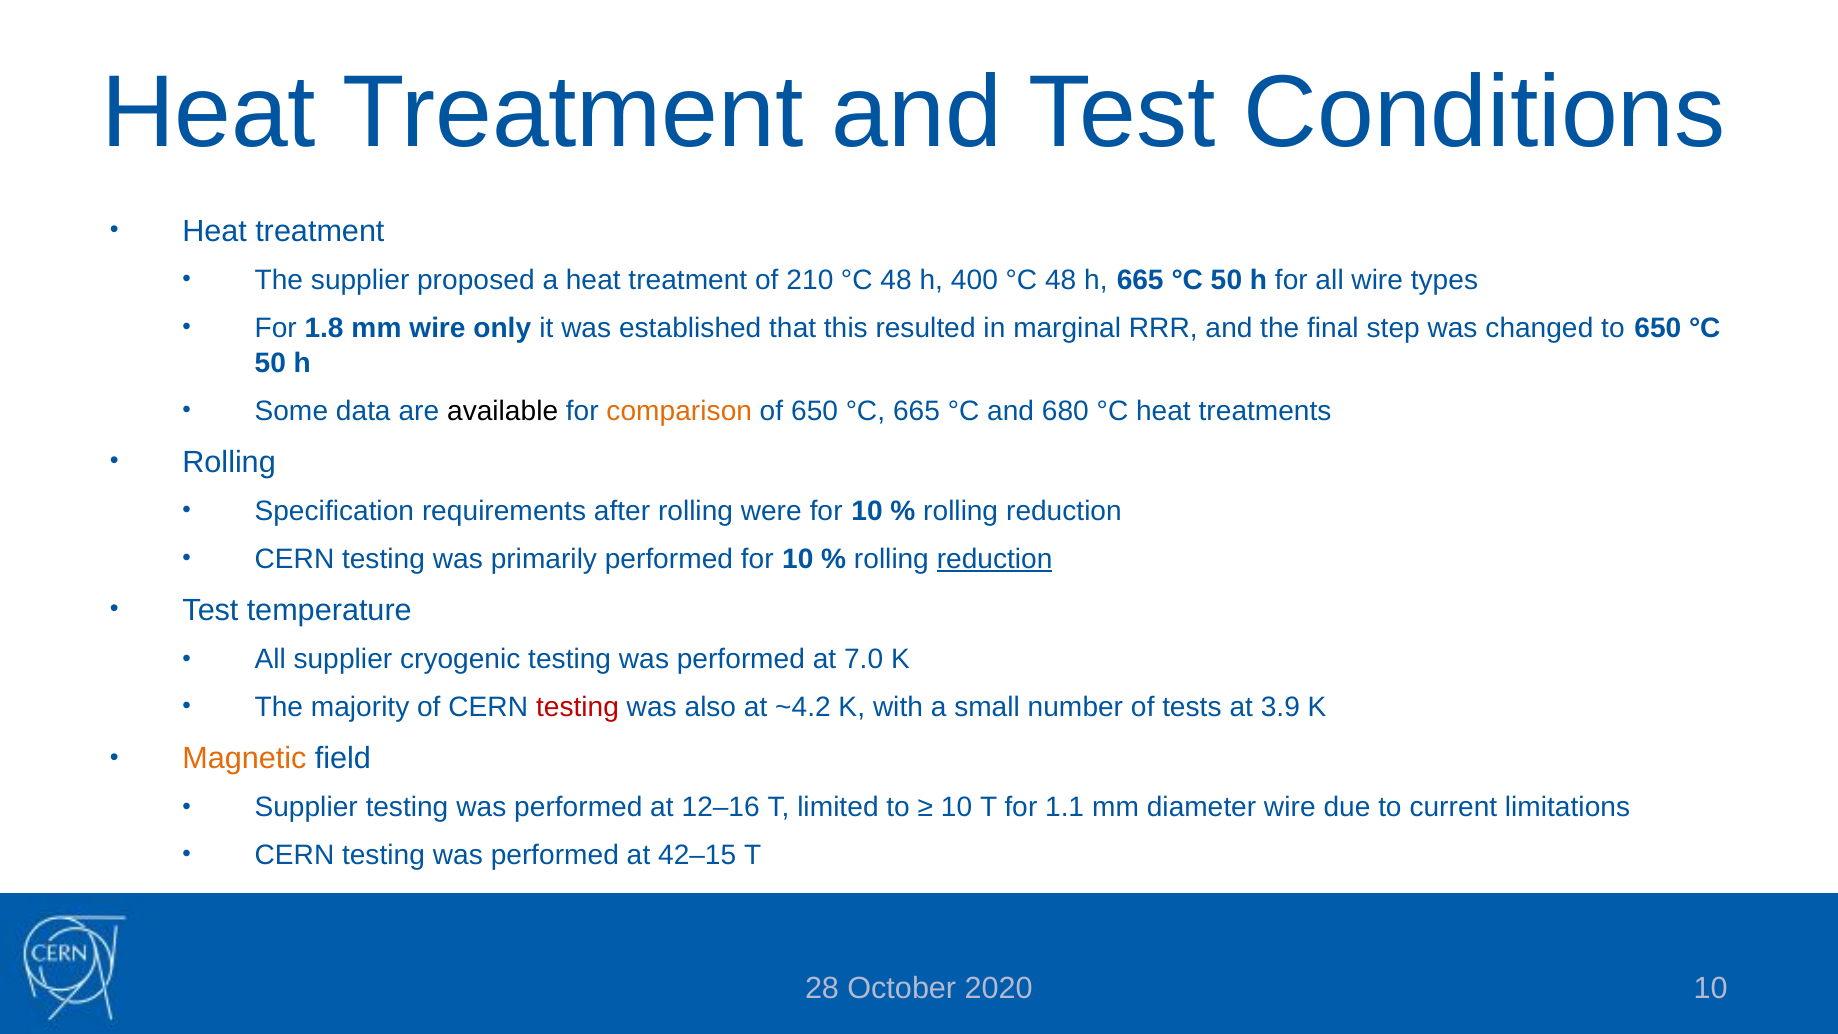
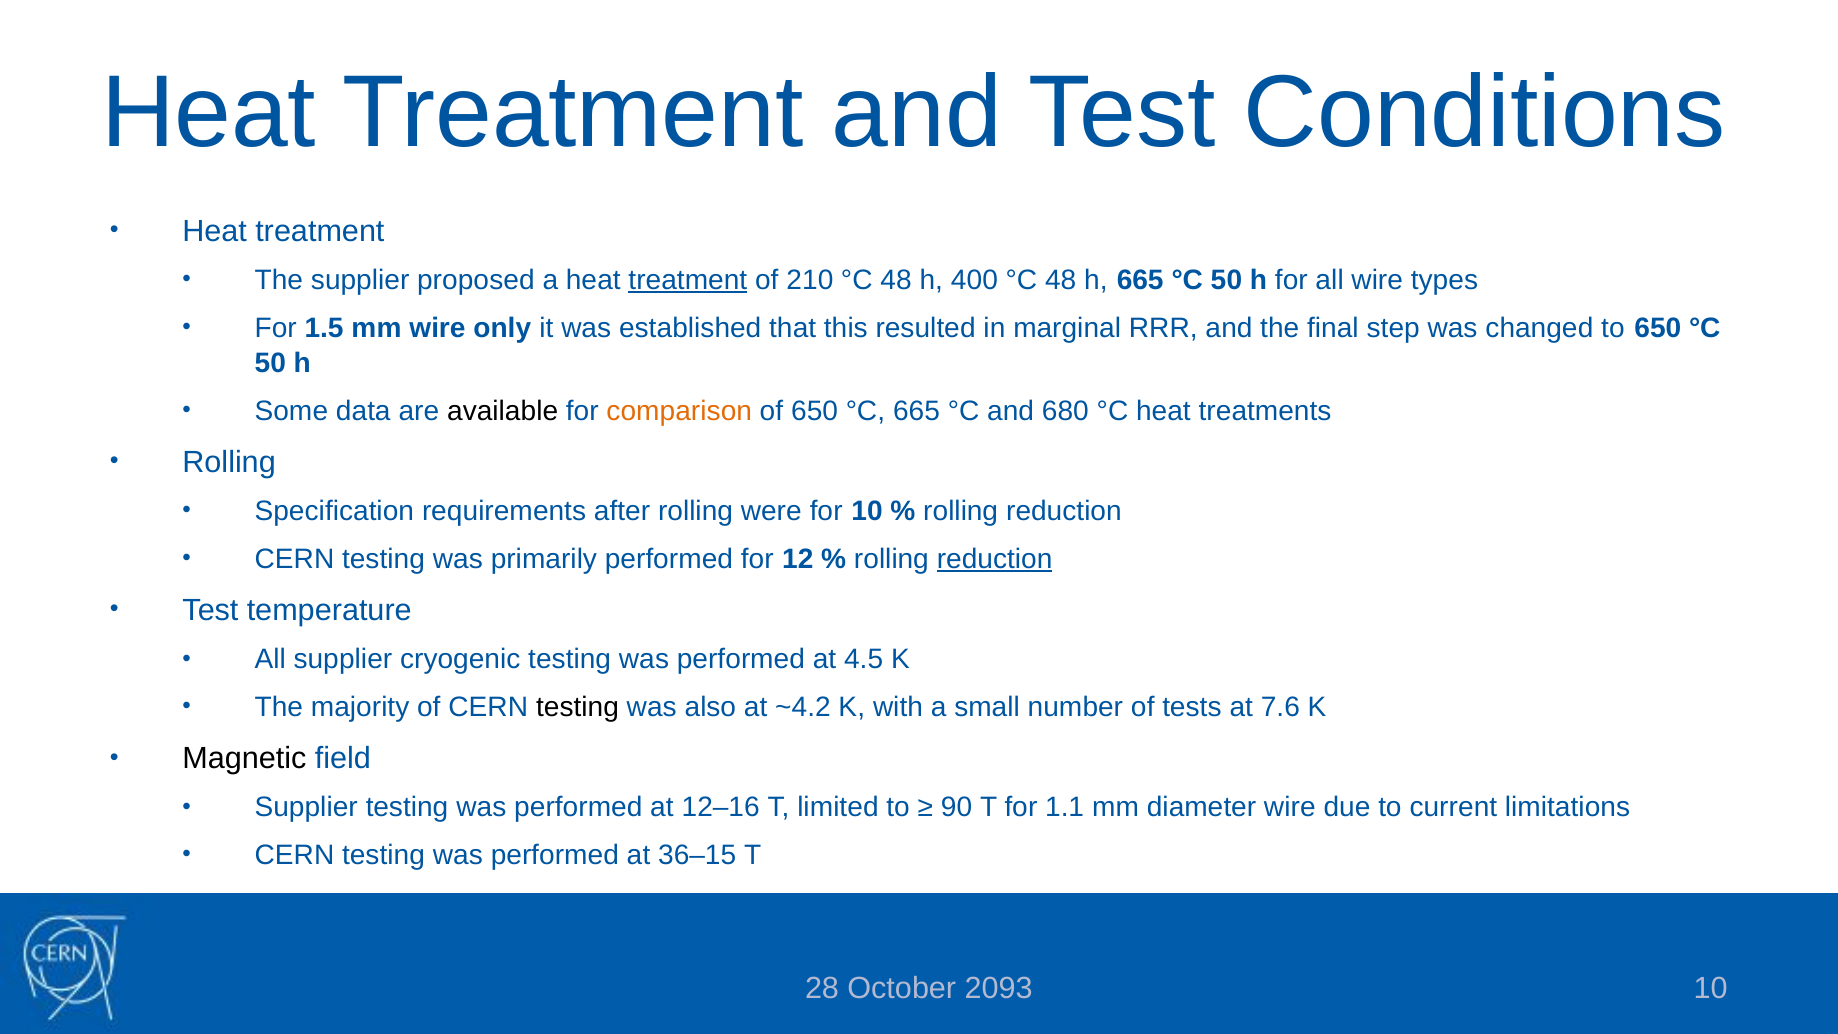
treatment underline: none -> present (688, 280)
1.8: 1.8 -> 1.5 (324, 328)
performed for 10: 10 -> 12 (798, 559)
7.0: 7.0 -> 4.5 (864, 659)
testing colour: red -> black (577, 707)
3.9: 3.9 -> 7.6 (1280, 707)
Magnetic colour: orange -> black (244, 759)
10: 10 -> 90 (957, 808)
42–15: 42–15 -> 36–15 (697, 855)
2020: 2020 -> 2093 (999, 989)
